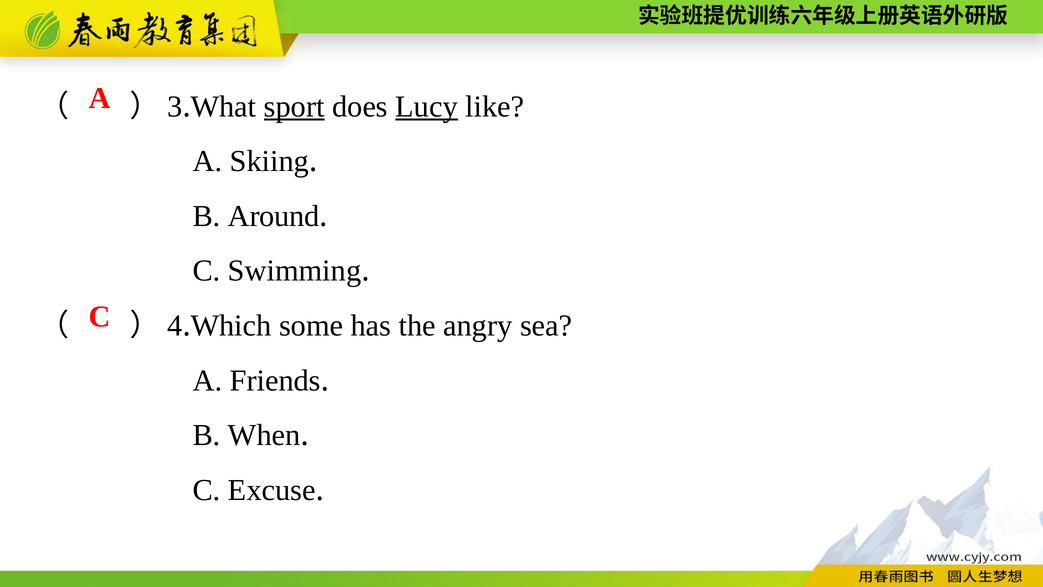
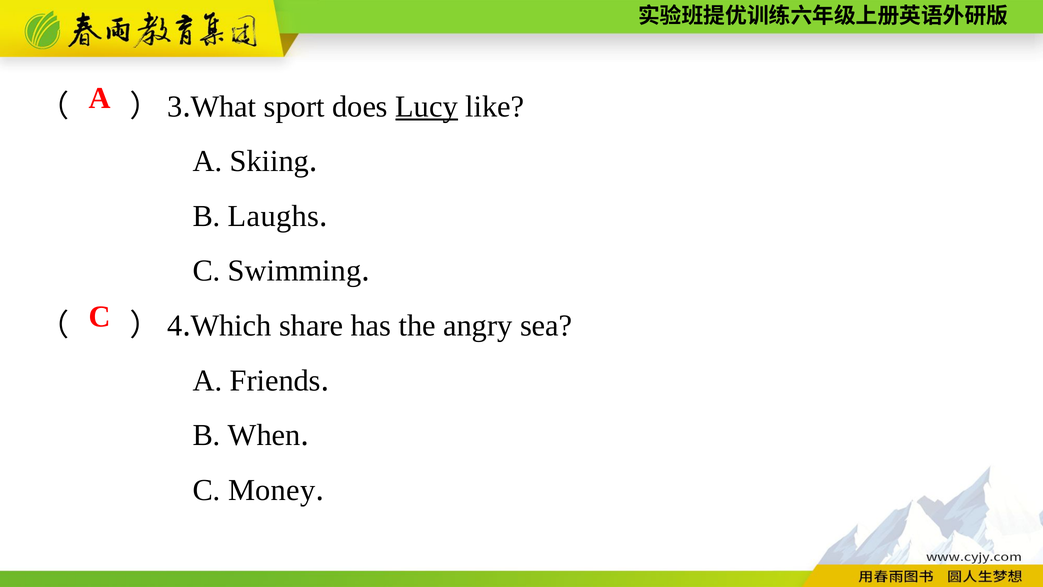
sport underline: present -> none (294, 106)
Around: Around -> Laughs (273, 216)
some: some -> share (311, 326)
Excuse: Excuse -> Money (272, 490)
